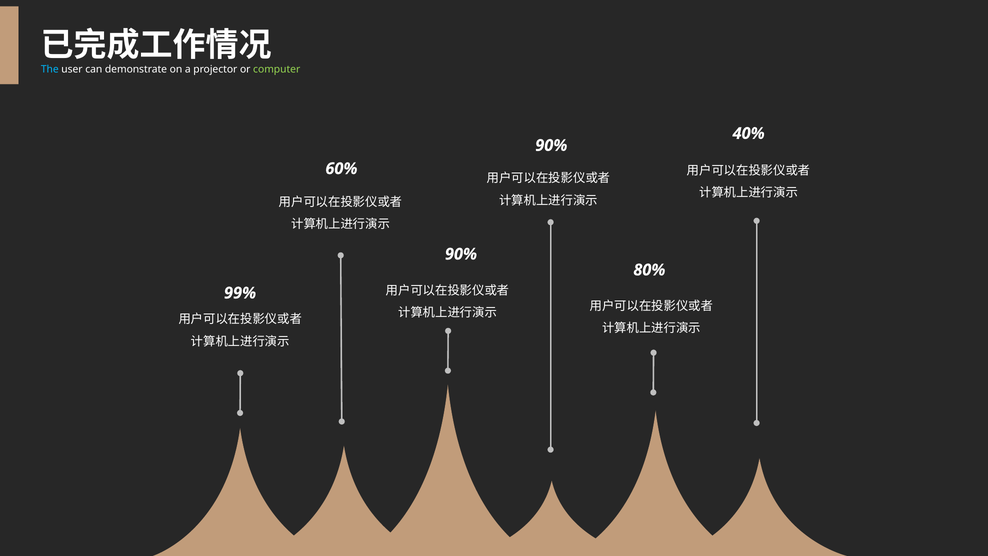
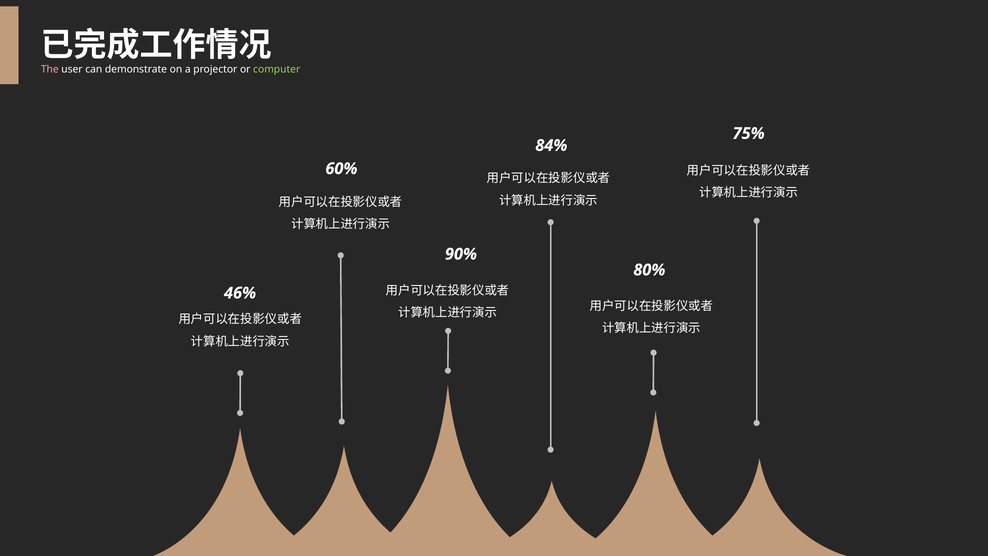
The colour: light blue -> pink (50, 69)
40%: 40% -> 75% (749, 133)
90%: 90% -> 84% (551, 145)
99%: 99% -> 46% (240, 293)
